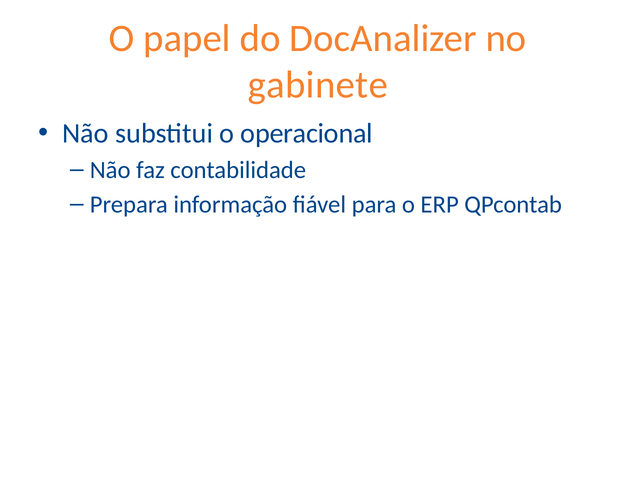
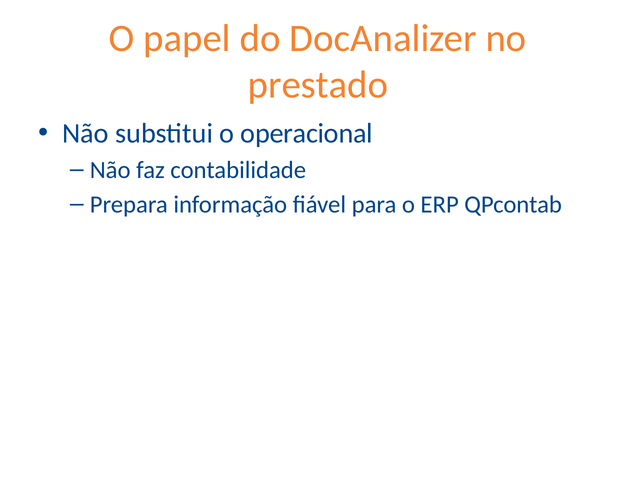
gabinete: gabinete -> prestado (318, 85)
